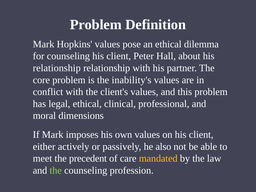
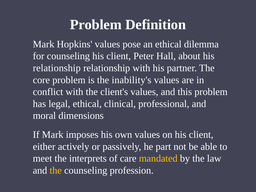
also: also -> part (163, 147)
precedent: precedent -> interprets (88, 158)
the colour: light green -> yellow (56, 170)
